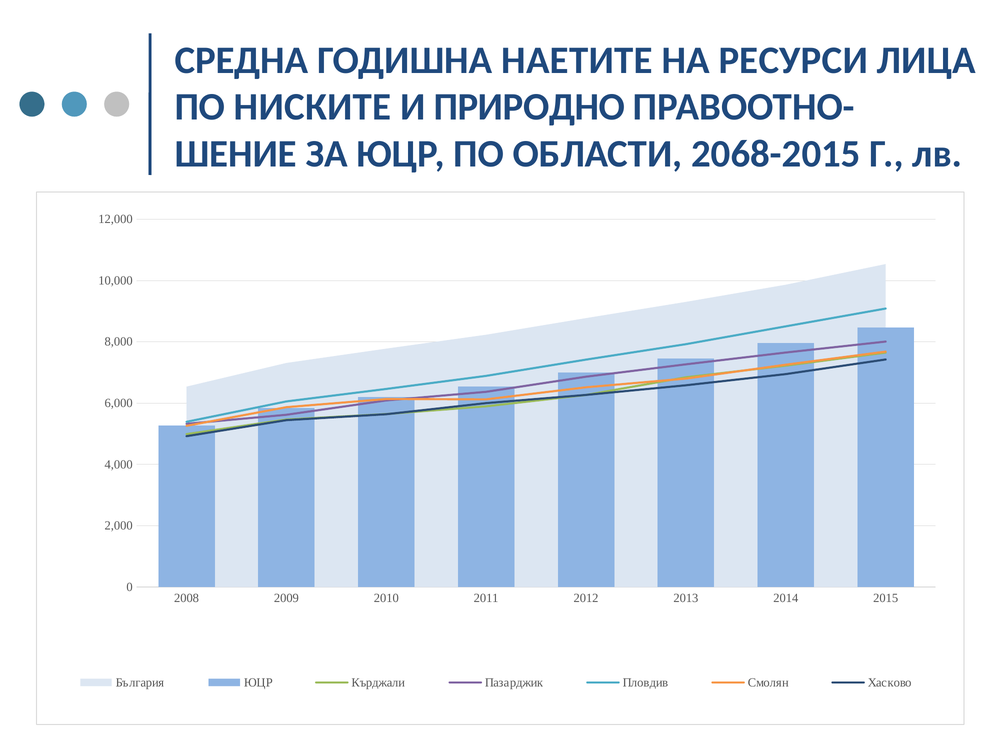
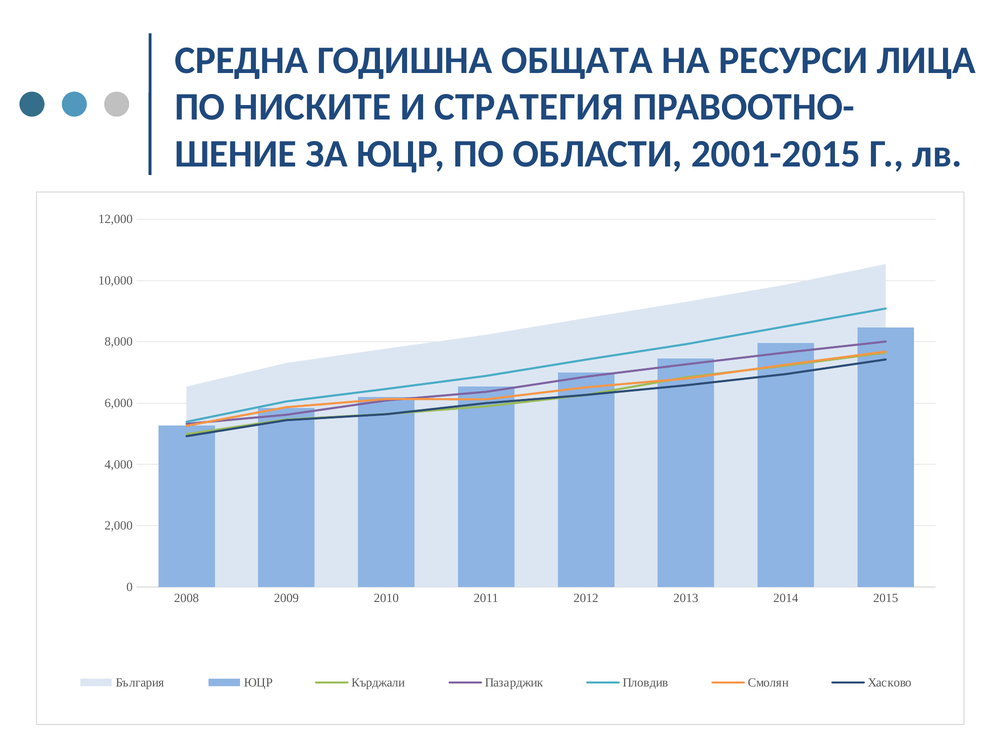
НАЕТИТЕ: НАЕТИТЕ -> ОБЩАТА (577, 60)
ПРИРОДНО: ПРИРОДНО -> СТРАТЕГИЯ (529, 107)
2068-2015: 2068-2015 -> 2001-2015 (776, 154)
